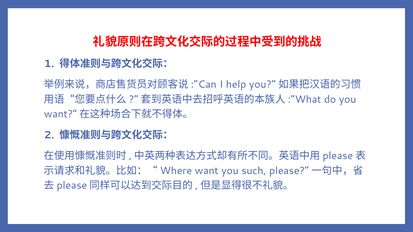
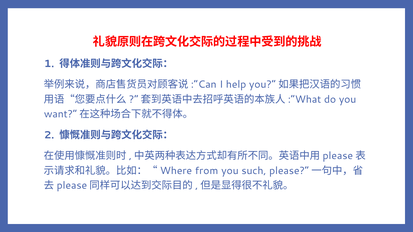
want: want -> from (207, 171)
